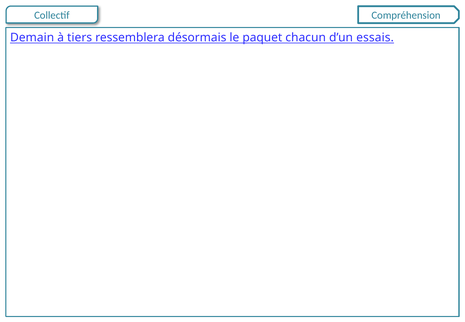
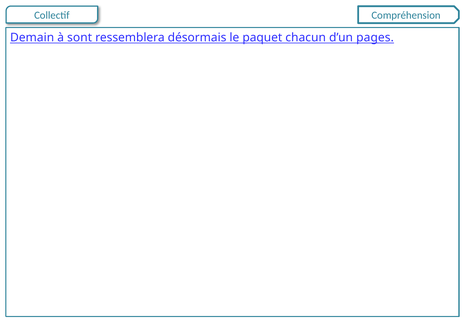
tiers: tiers -> sont (80, 38)
essais: essais -> pages (375, 38)
